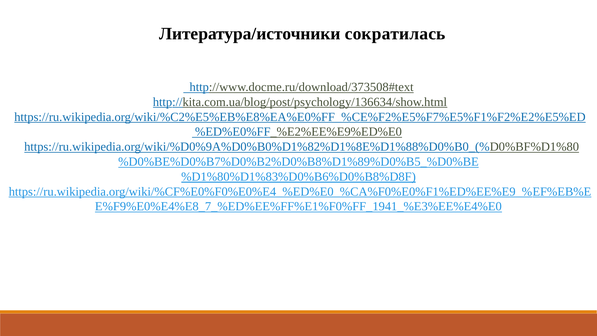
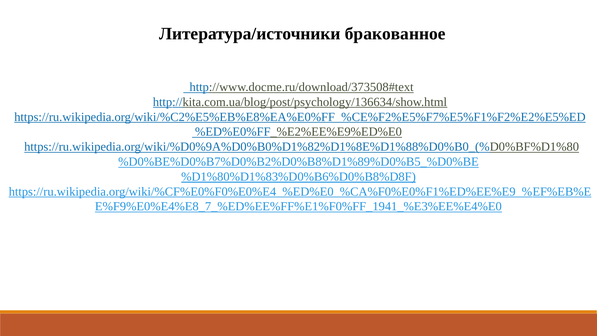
сократилась: сократилась -> бракованное (395, 34)
